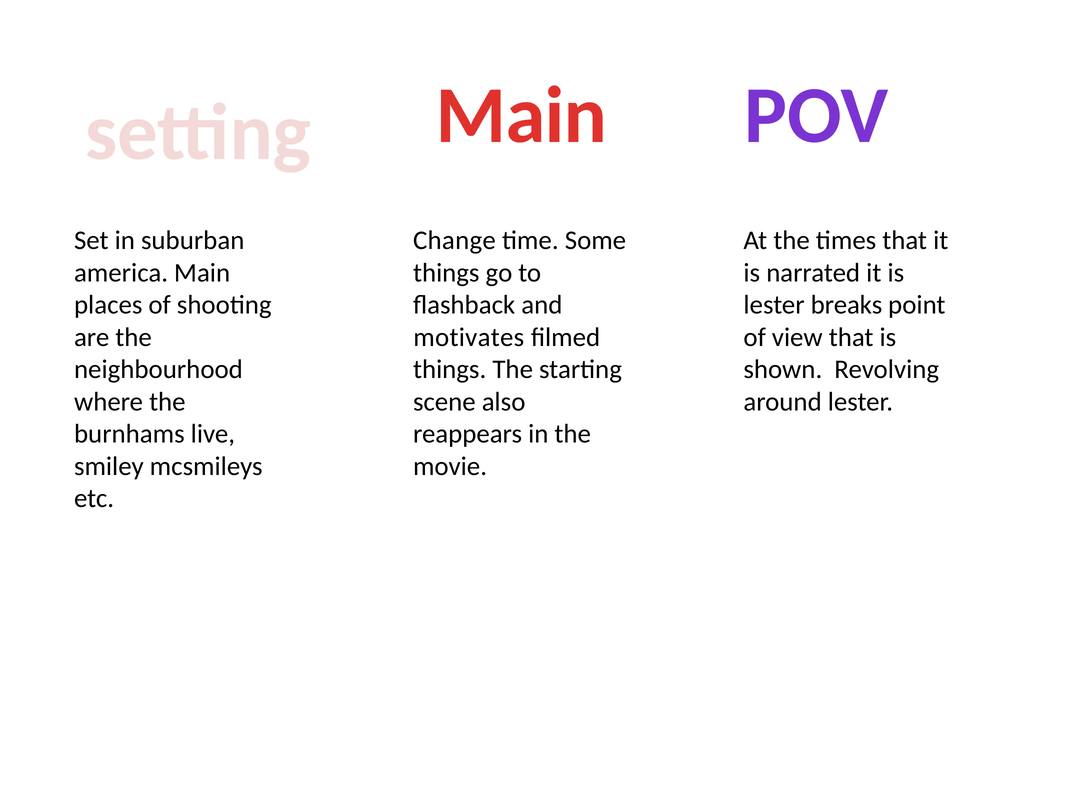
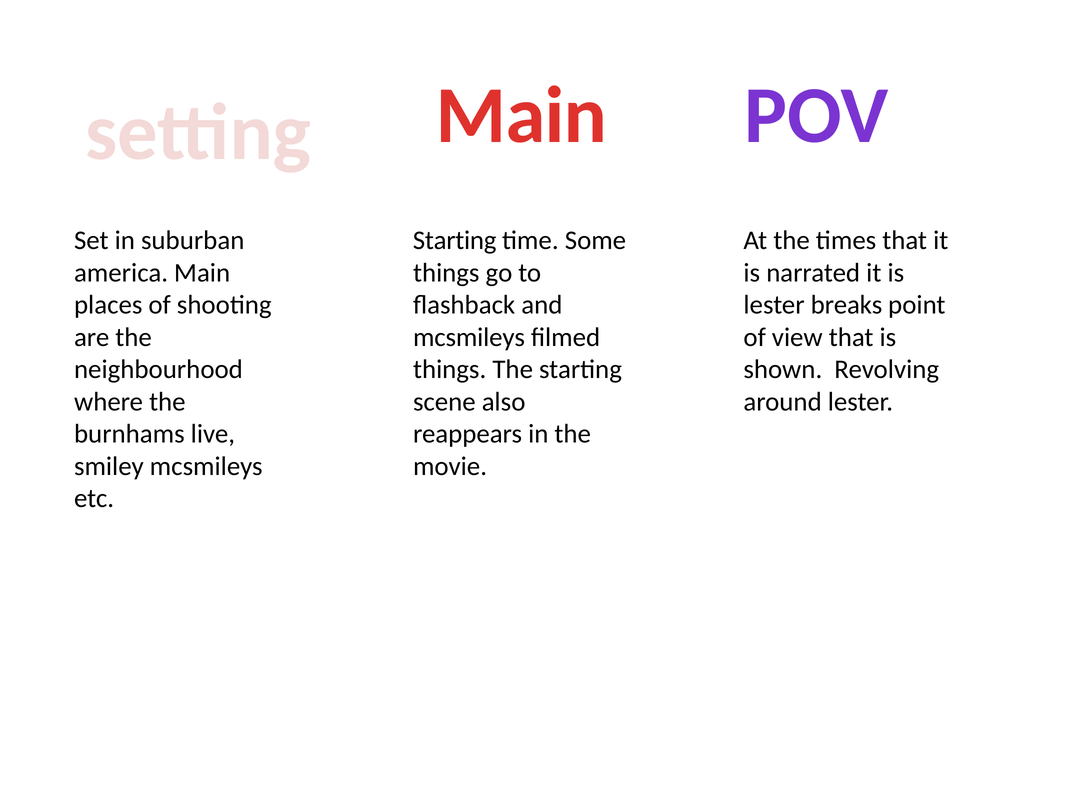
Change: Change -> Starting (455, 240)
motivates: motivates -> mcsmileys (469, 337)
